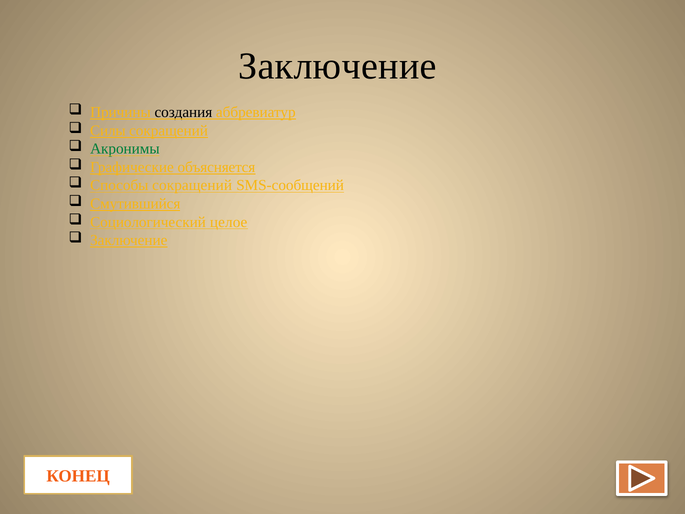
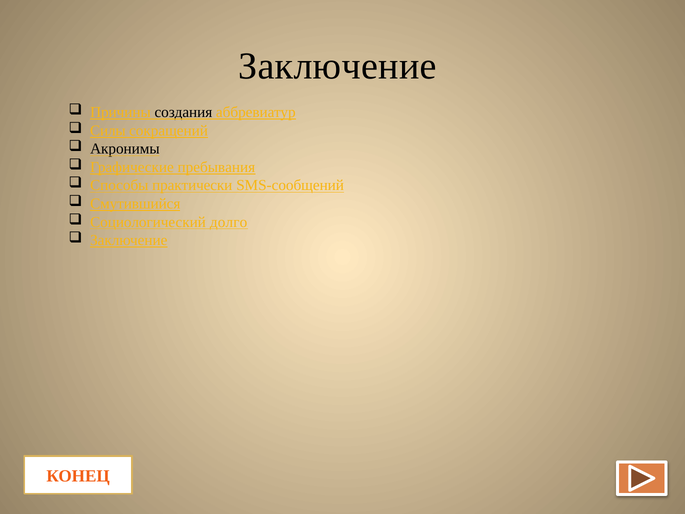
Акронимы colour: green -> black (125, 149)
объясняется: объясняется -> пребывания (216, 167)
Способы сокращений: сокращений -> практически (192, 185)
целое: целое -> долго (229, 222)
